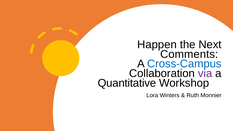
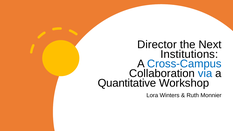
Happen: Happen -> Director (157, 45)
Comments: Comments -> Institutions (189, 54)
via colour: purple -> blue (205, 73)
